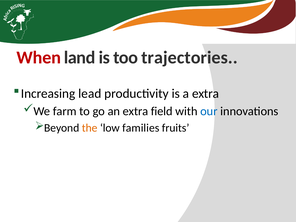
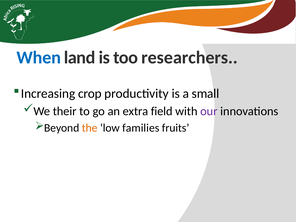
When colour: red -> blue (39, 58)
trajectories: trajectories -> researchers (190, 58)
lead: lead -> crop (90, 94)
a extra: extra -> small (206, 94)
farm: farm -> their (65, 111)
our colour: blue -> purple (209, 111)
